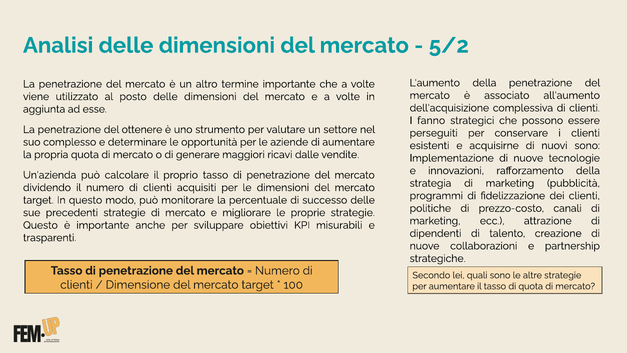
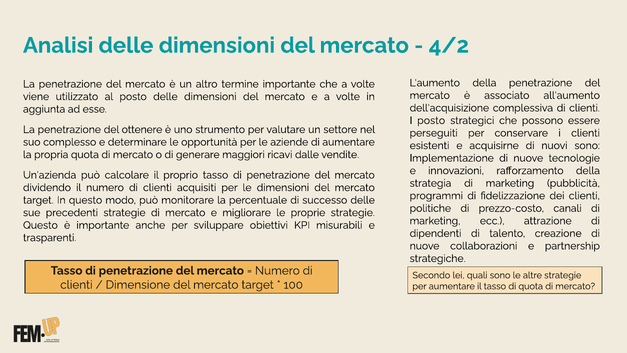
5/2: 5/2 -> 4/2 (449, 45)
I fanno: fanno -> posto (431, 120)
